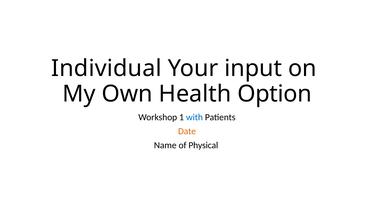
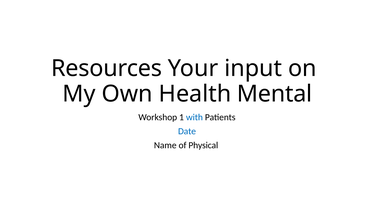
Individual: Individual -> Resources (107, 68)
Option: Option -> Mental (275, 93)
Date colour: orange -> blue (187, 131)
